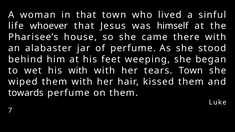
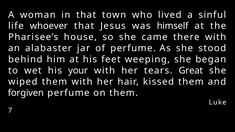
his with: with -> your (78, 71)
tears Town: Town -> Great (191, 71)
towards: towards -> forgiven (26, 93)
